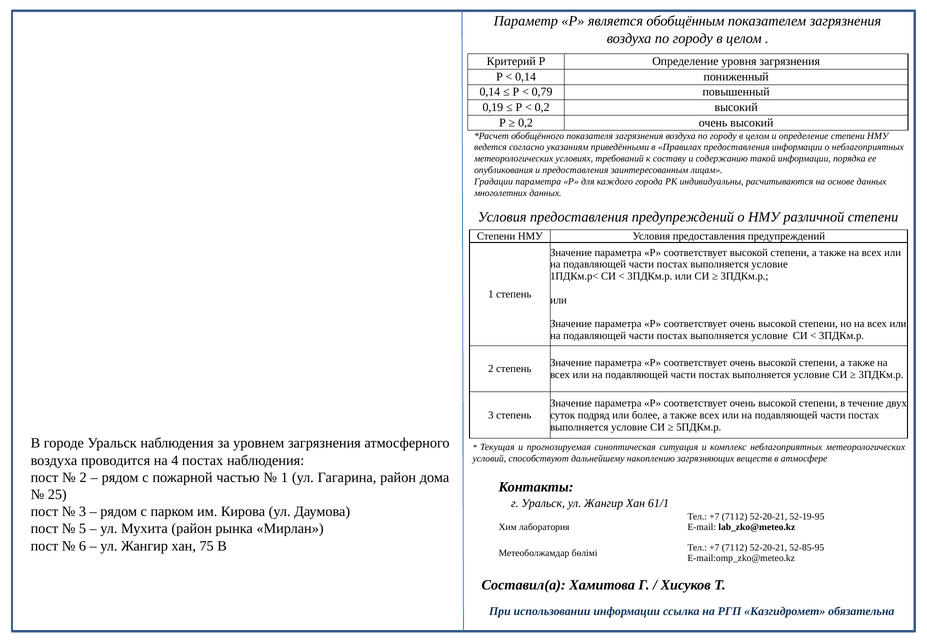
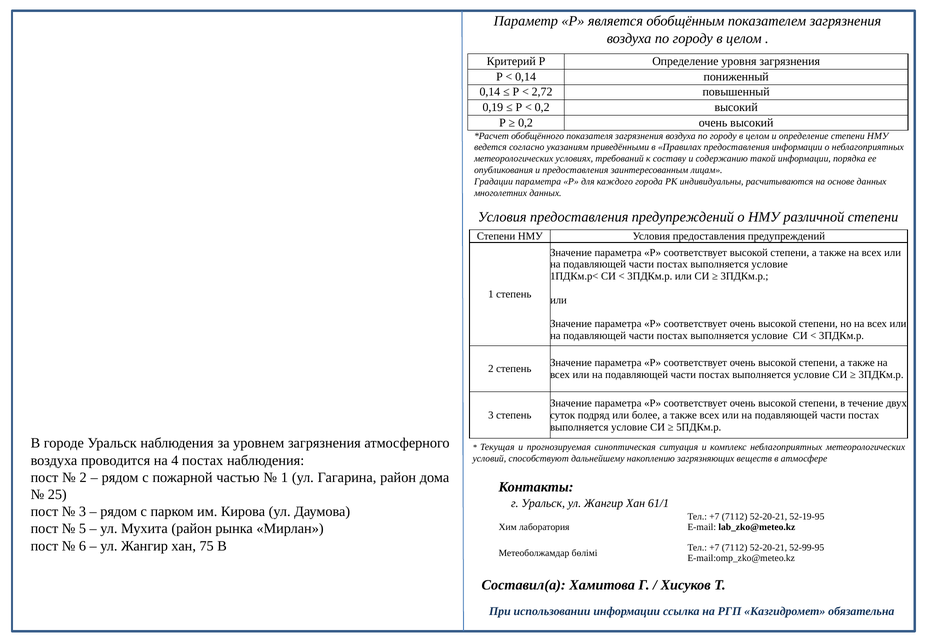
0,79: 0,79 -> 2,72 (542, 92)
52-85-95: 52-85-95 -> 52-99-95 (807, 548)
